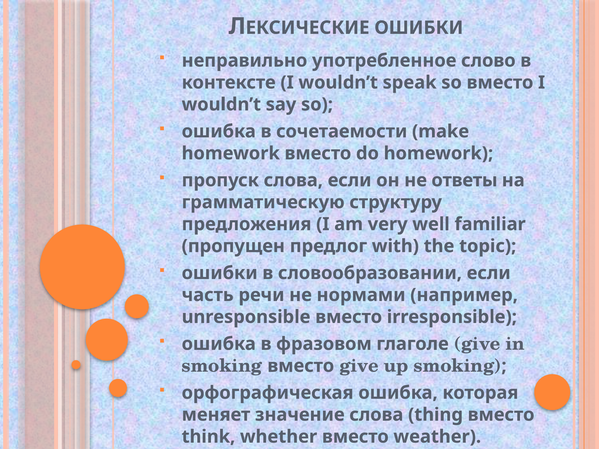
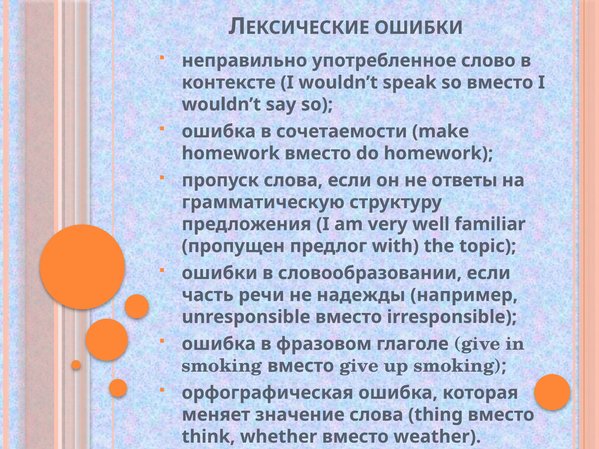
нормами: нормами -> надежды (361, 295)
